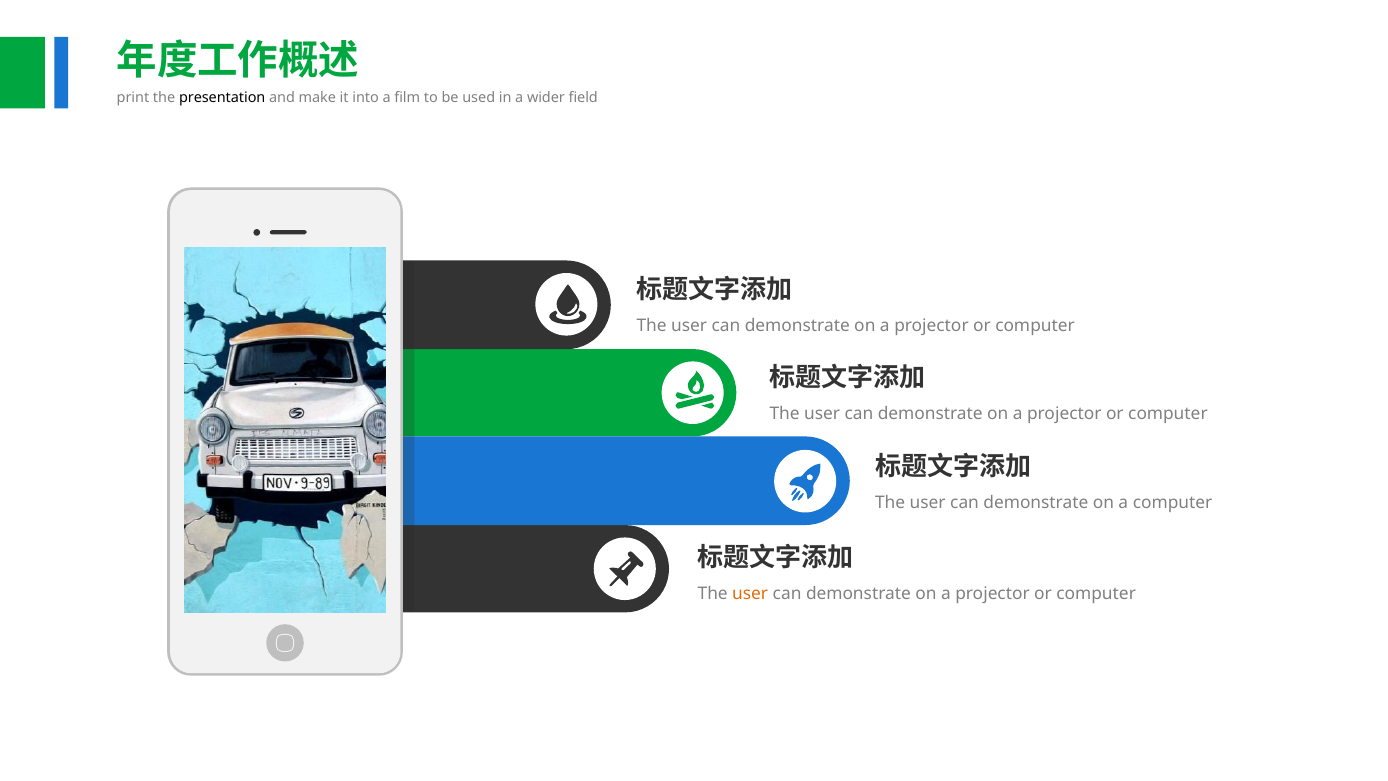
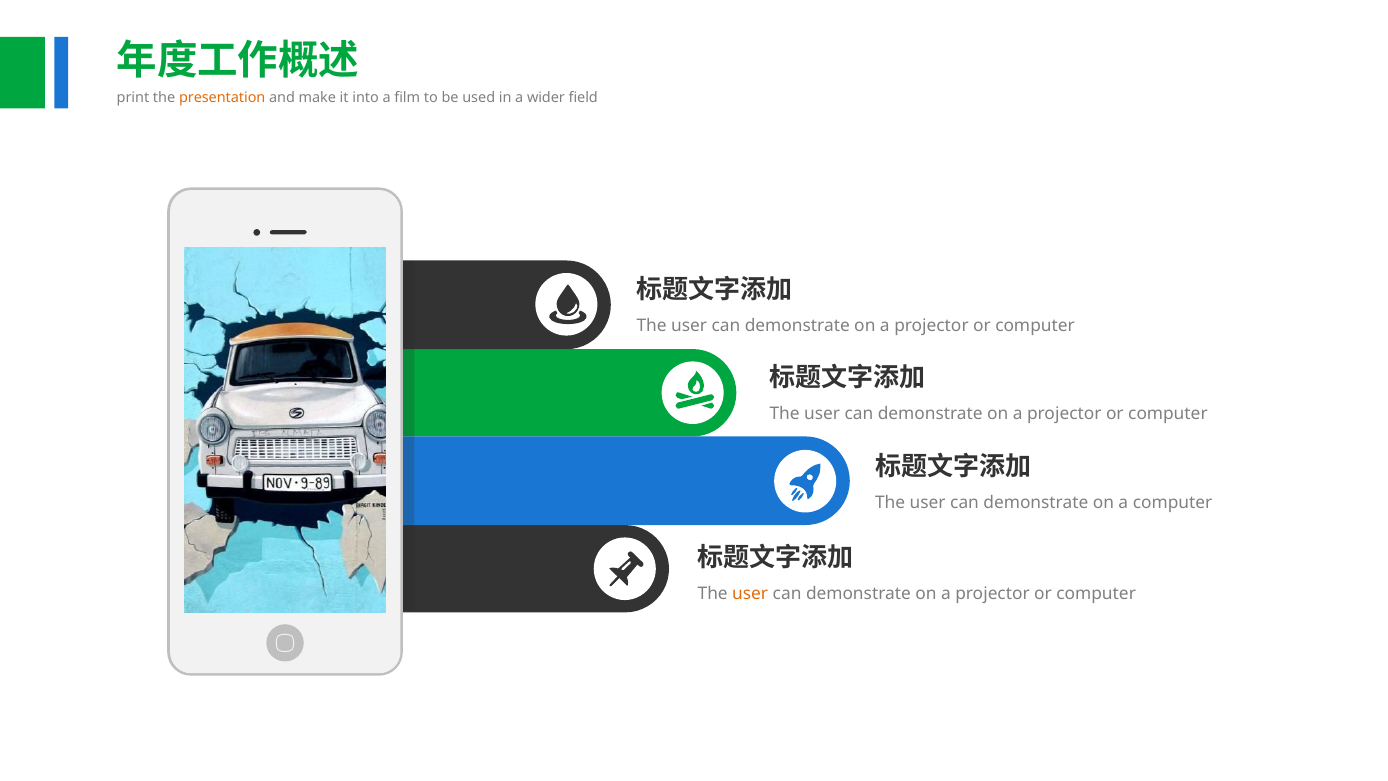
presentation colour: black -> orange (222, 98)
